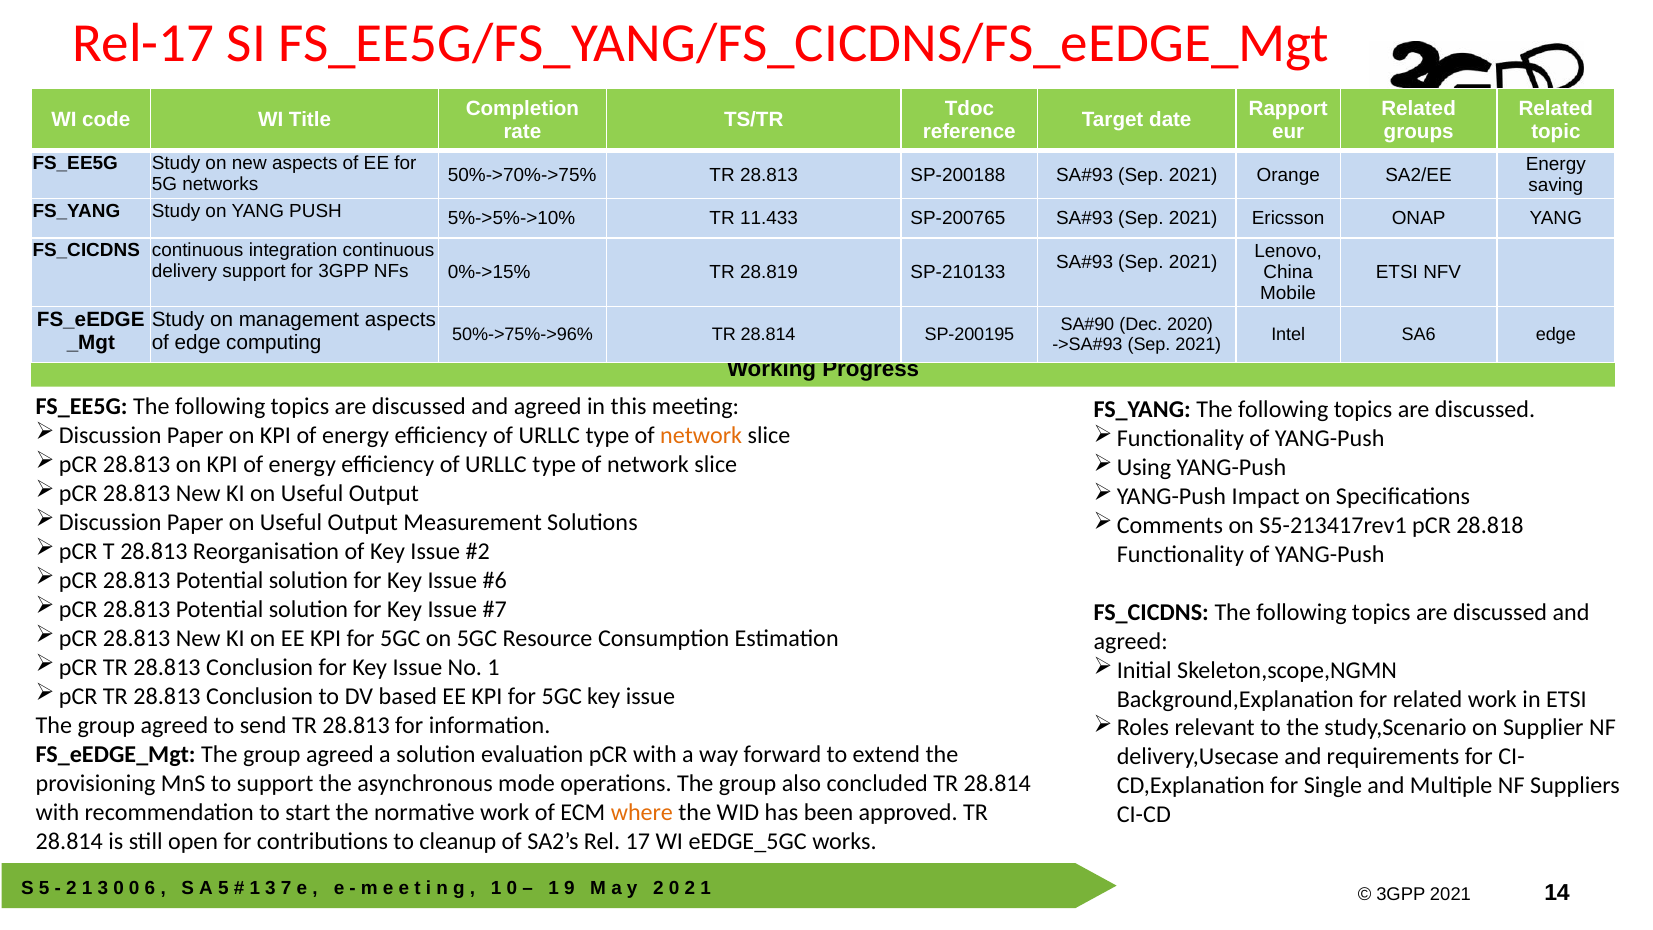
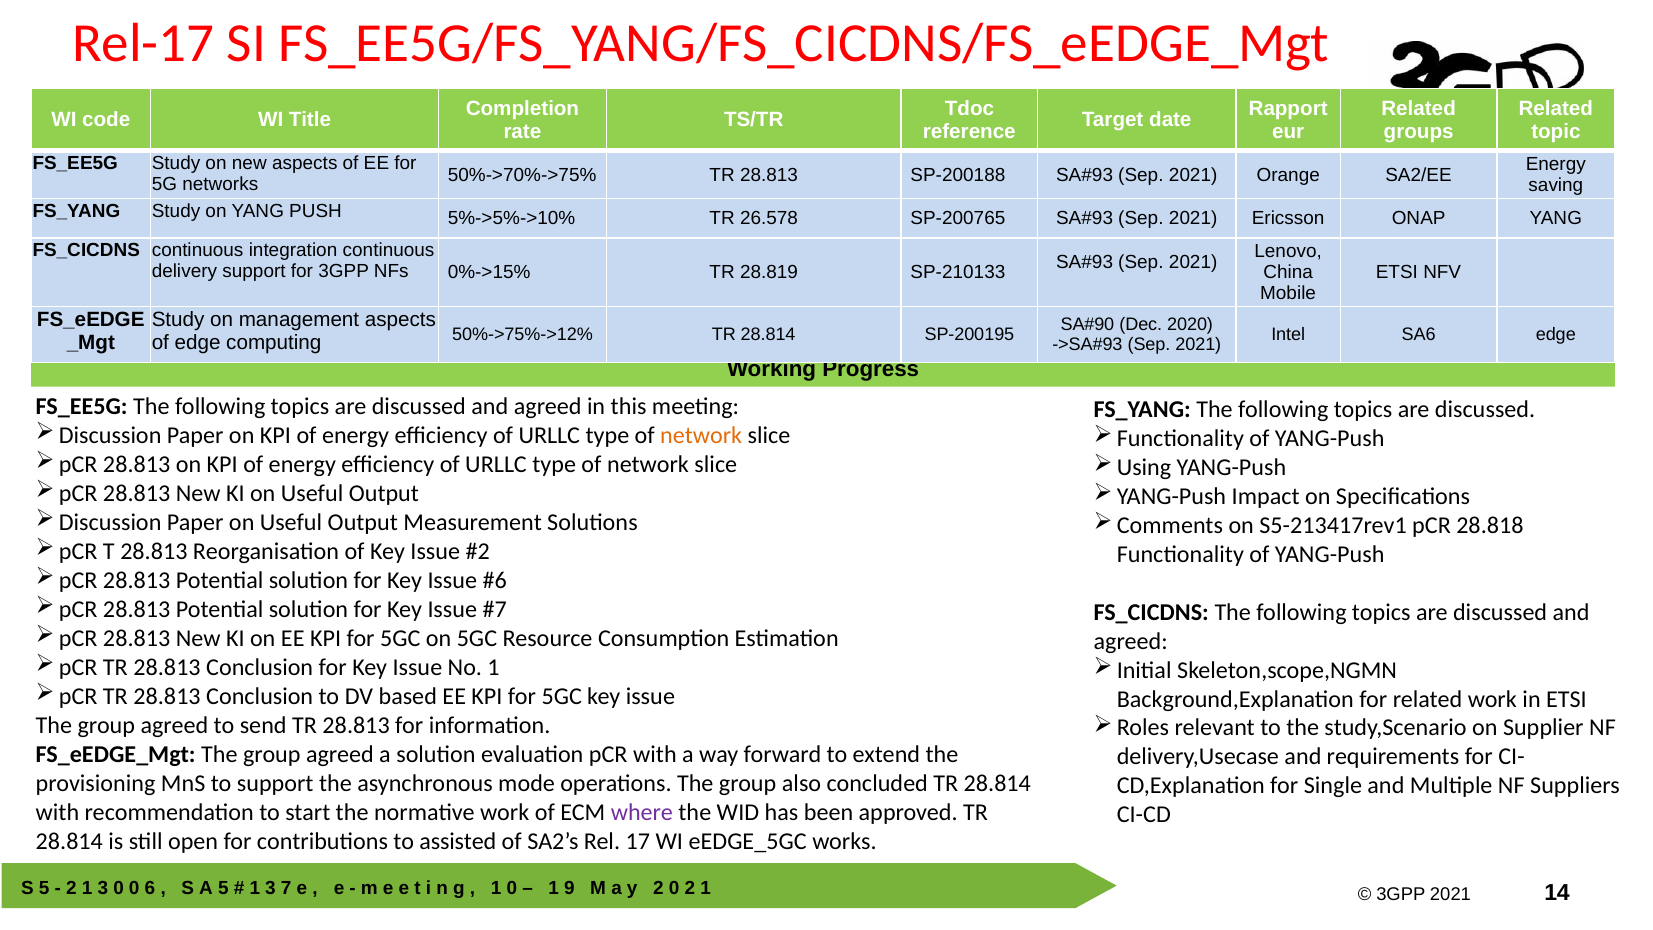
11.433: 11.433 -> 26.578 (769, 219)
50%->75%->96%: 50%->75%->96% -> 50%->75%->12% (522, 334)
where colour: orange -> purple (642, 812)
cleanup: cleanup -> assisted (458, 841)
